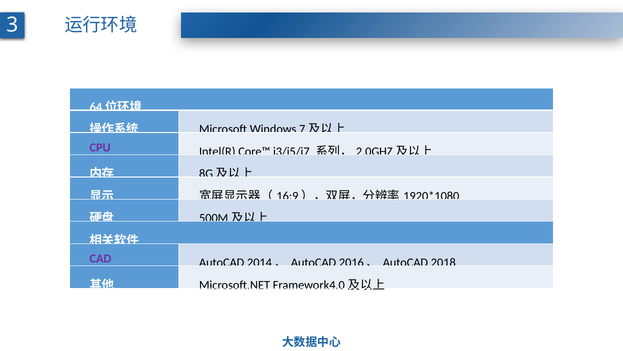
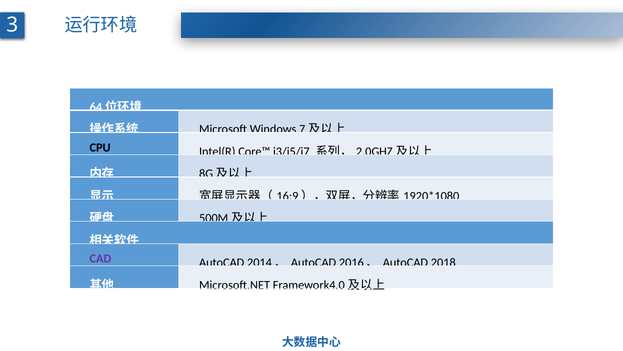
CPU colour: purple -> black (100, 147)
